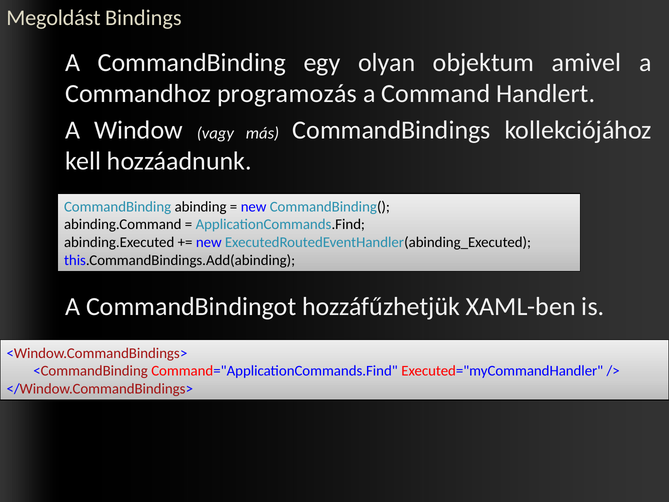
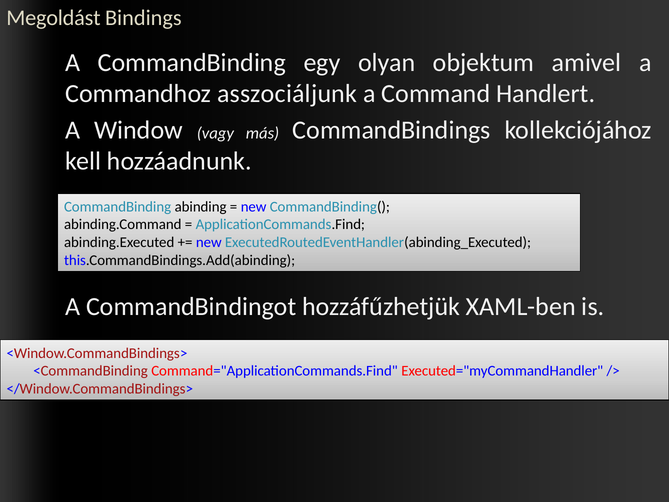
programozás: programozás -> asszociáljunk (287, 94)
